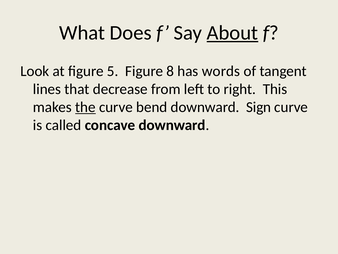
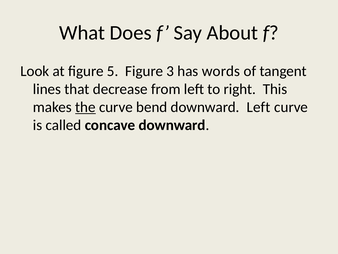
About underline: present -> none (232, 33)
8: 8 -> 3 (170, 71)
downward Sign: Sign -> Left (259, 107)
